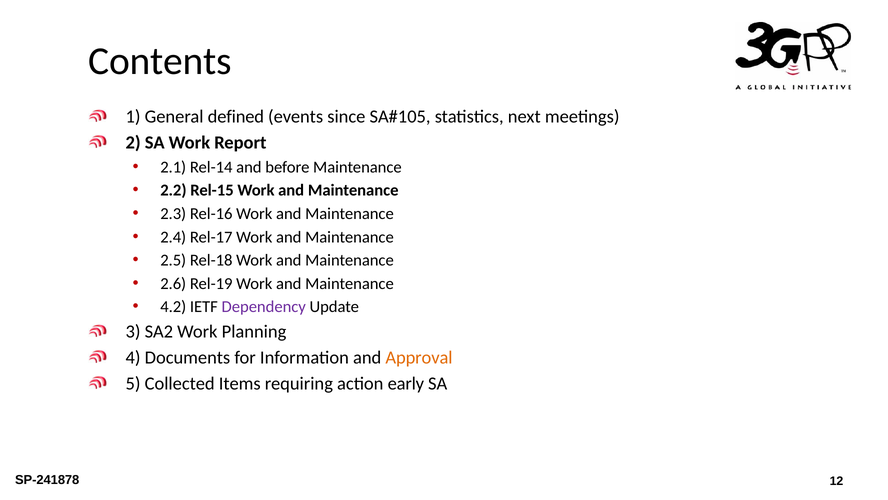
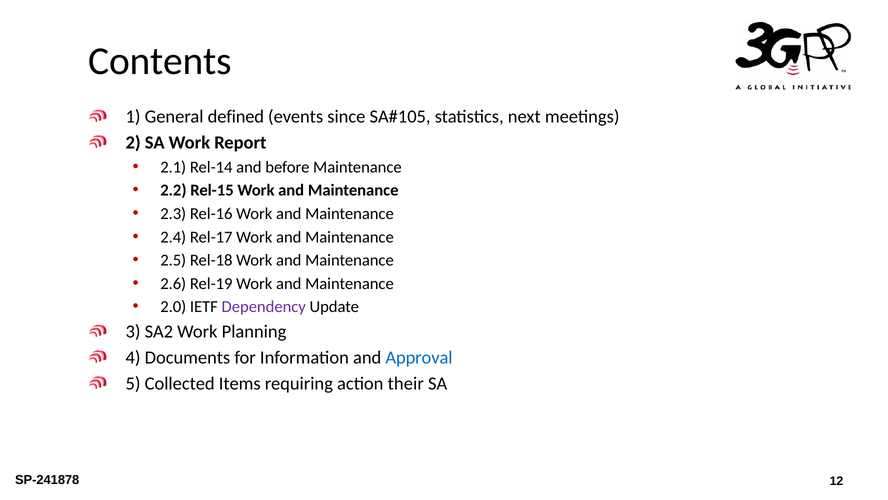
4.2: 4.2 -> 2.0 (173, 307)
Approval colour: orange -> blue (419, 357)
early: early -> their (406, 383)
